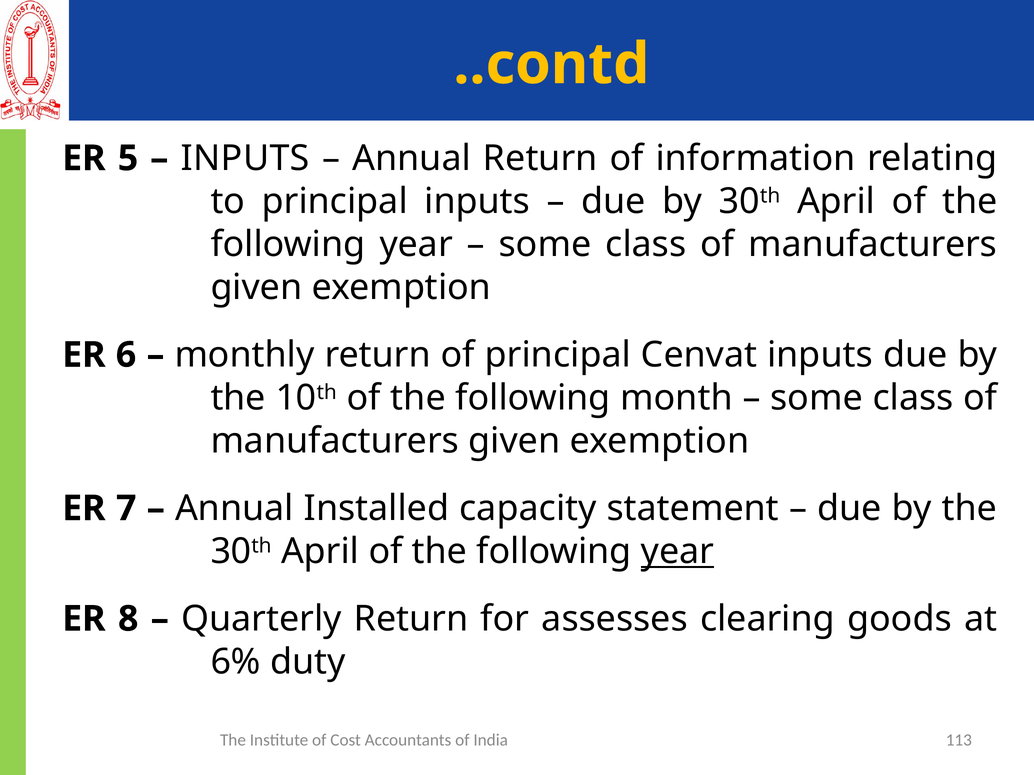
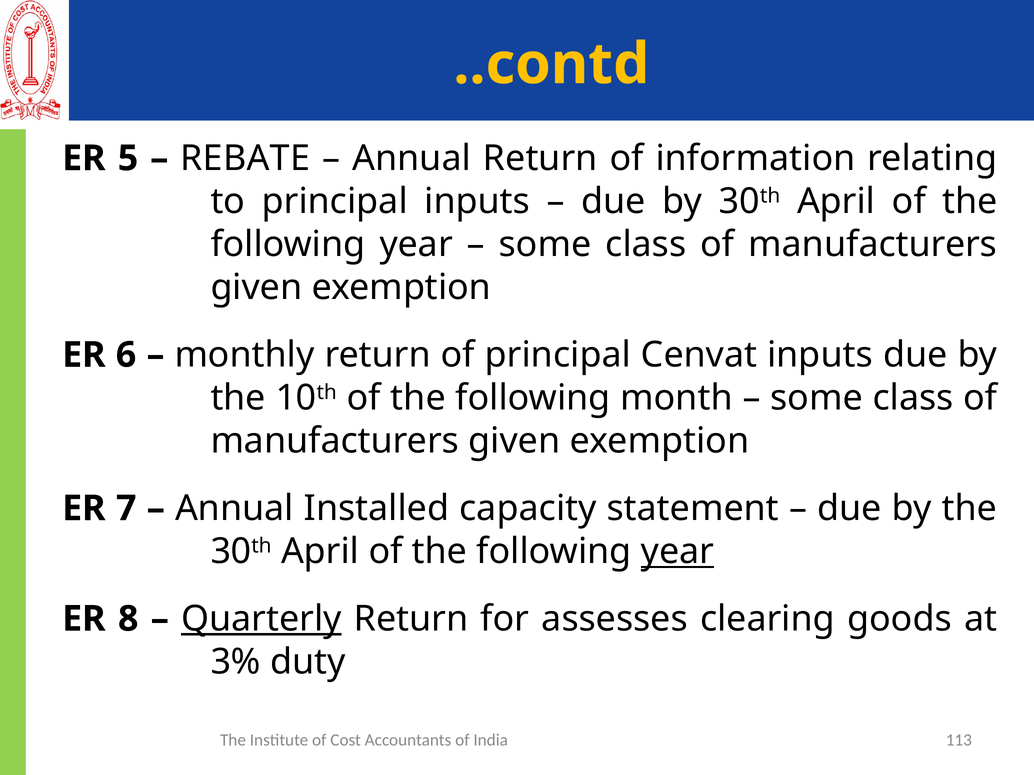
INPUTS: INPUTS -> REBATE (245, 158)
Quarterly underline: none -> present (261, 619)
6%: 6% -> 3% (236, 662)
